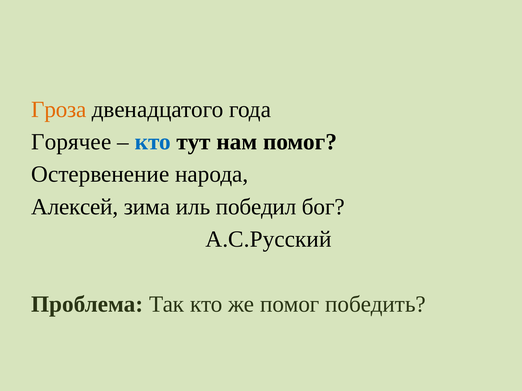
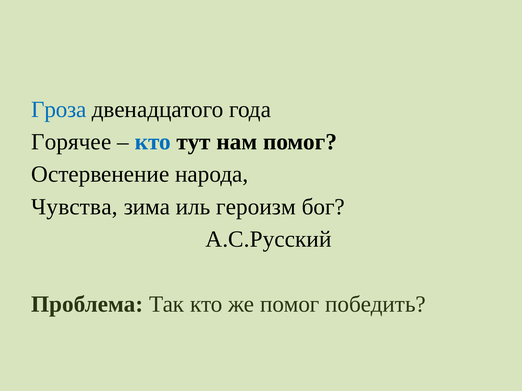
Гроза colour: orange -> blue (59, 110)
Алексей: Алексей -> Чувства (75, 207)
победил: победил -> героизм (256, 207)
